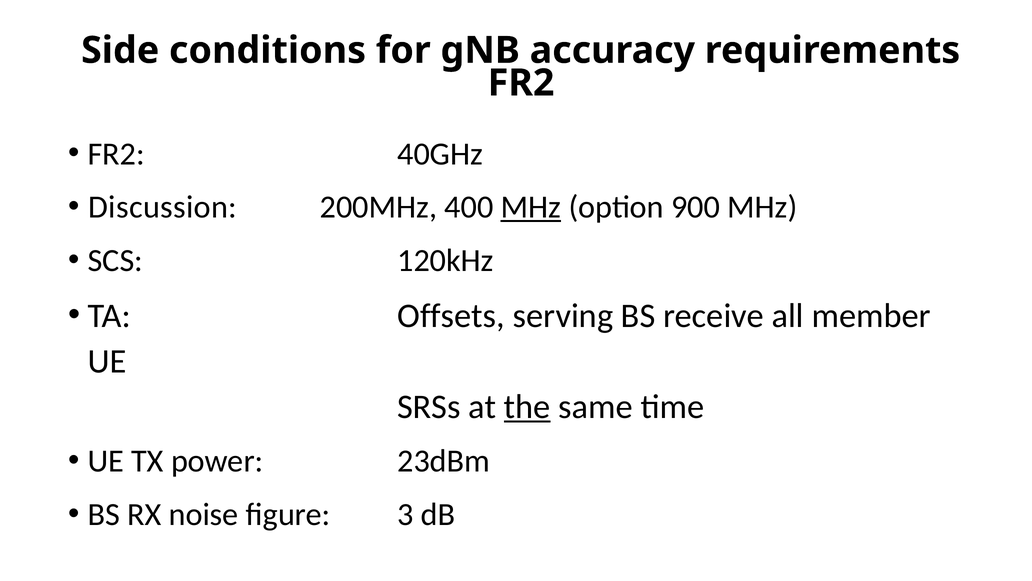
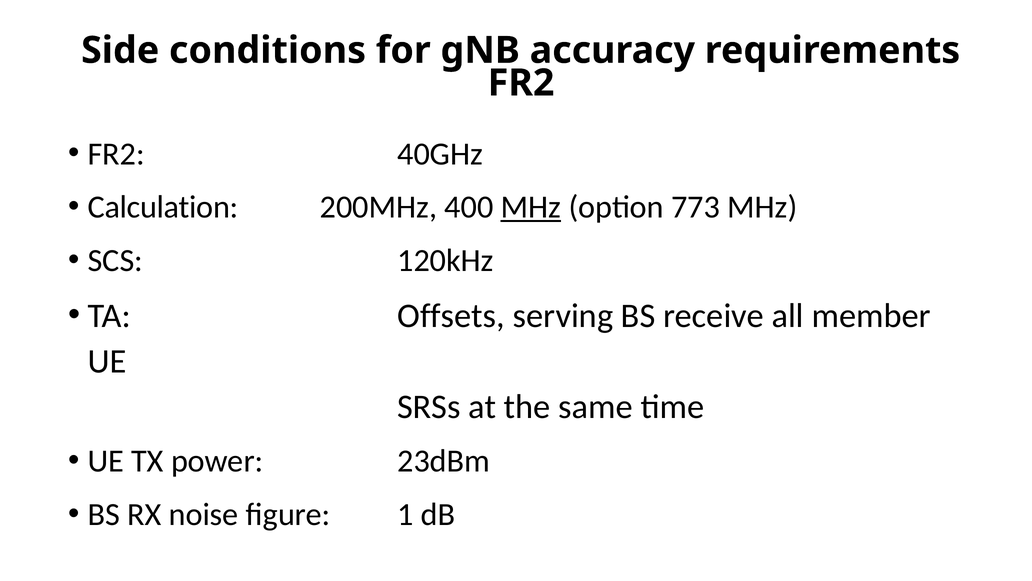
Discussion: Discussion -> Calculation (163, 207)
900: 900 -> 773 (696, 207)
the underline: present -> none (527, 406)
3: 3 -> 1 (405, 514)
